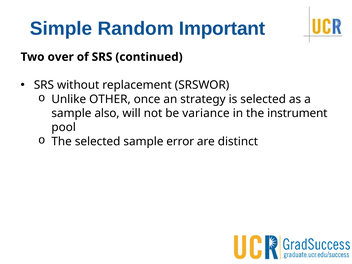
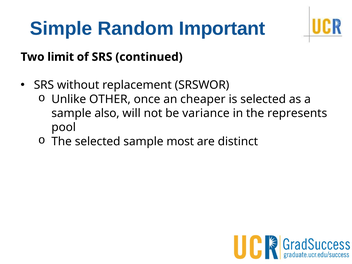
over: over -> limit (61, 57)
strategy: strategy -> cheaper (203, 99)
instrument: instrument -> represents (297, 113)
error: error -> most (180, 141)
